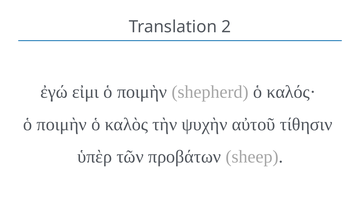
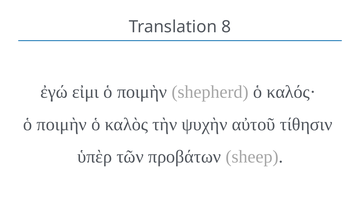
2: 2 -> 8 (226, 27)
